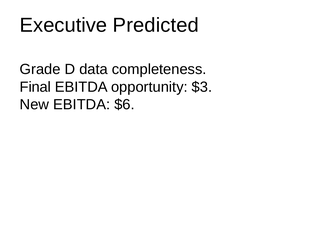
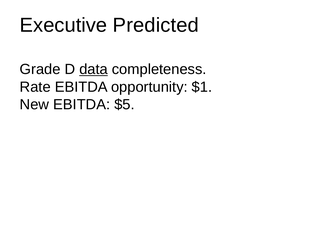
data underline: none -> present (94, 69)
Final: Final -> Rate (35, 87)
$3: $3 -> $1 (202, 87)
$6: $6 -> $5 (124, 104)
